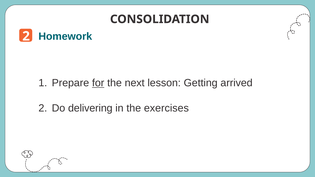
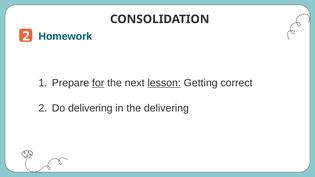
lesson underline: none -> present (164, 83)
arrived: arrived -> correct (237, 83)
the exercises: exercises -> delivering (166, 108)
